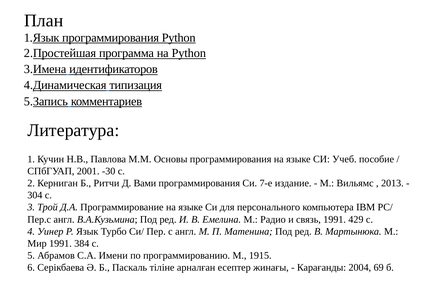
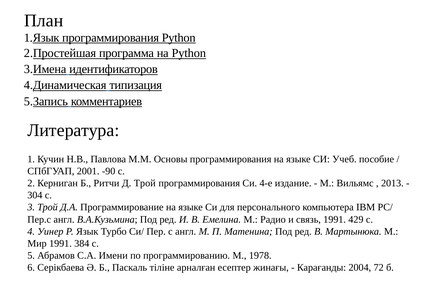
-30: -30 -> -90 (109, 171)
Д Вами: Вами -> Трой (145, 183)
7-е: 7-е -> 4-е (266, 183)
1915: 1915 -> 1978 (260, 256)
69: 69 -> 72 (379, 268)
